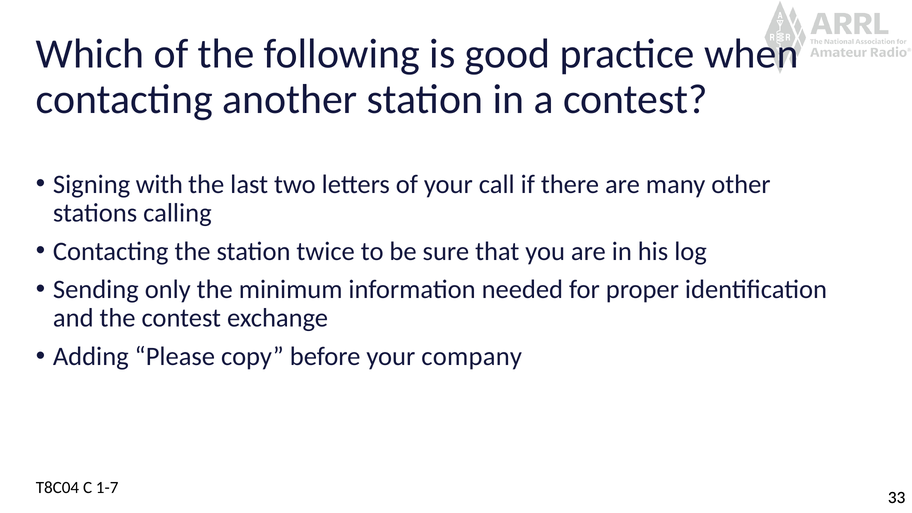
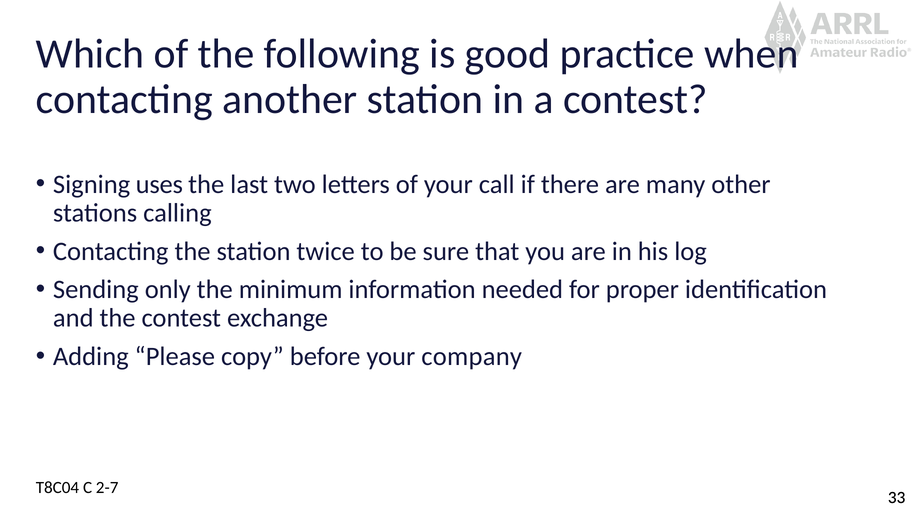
with: with -> uses (159, 184)
1-7: 1-7 -> 2-7 (107, 487)
